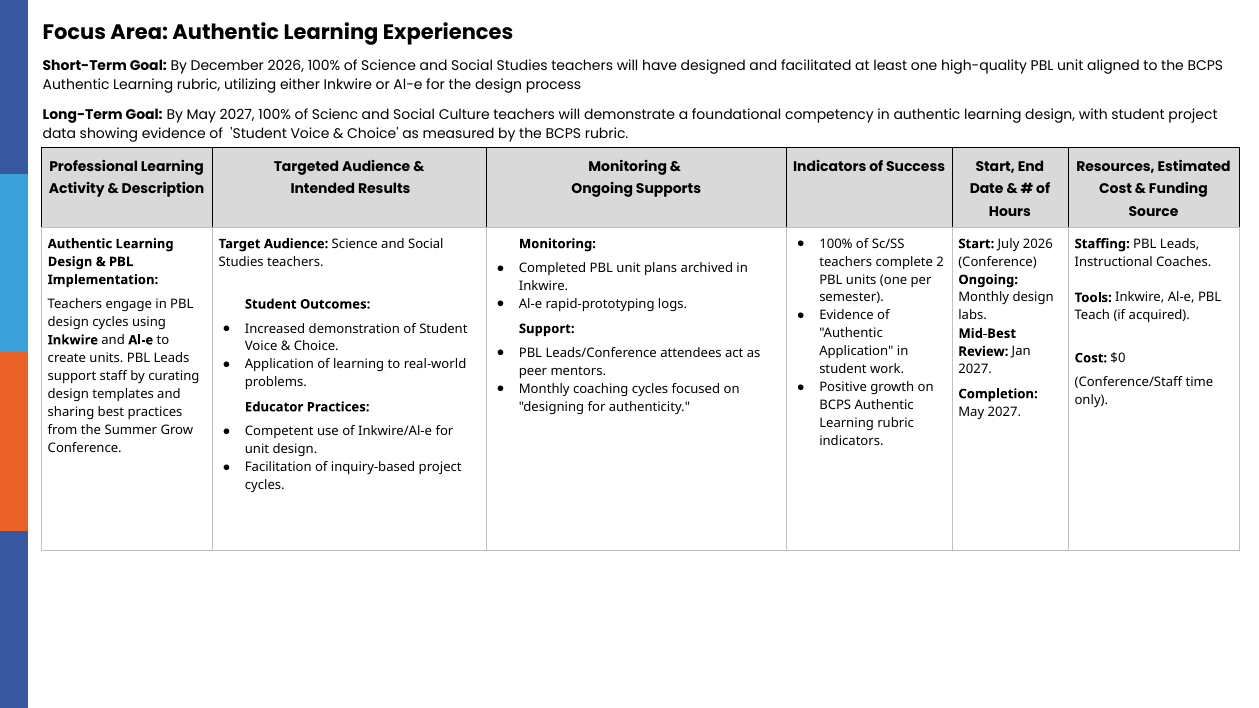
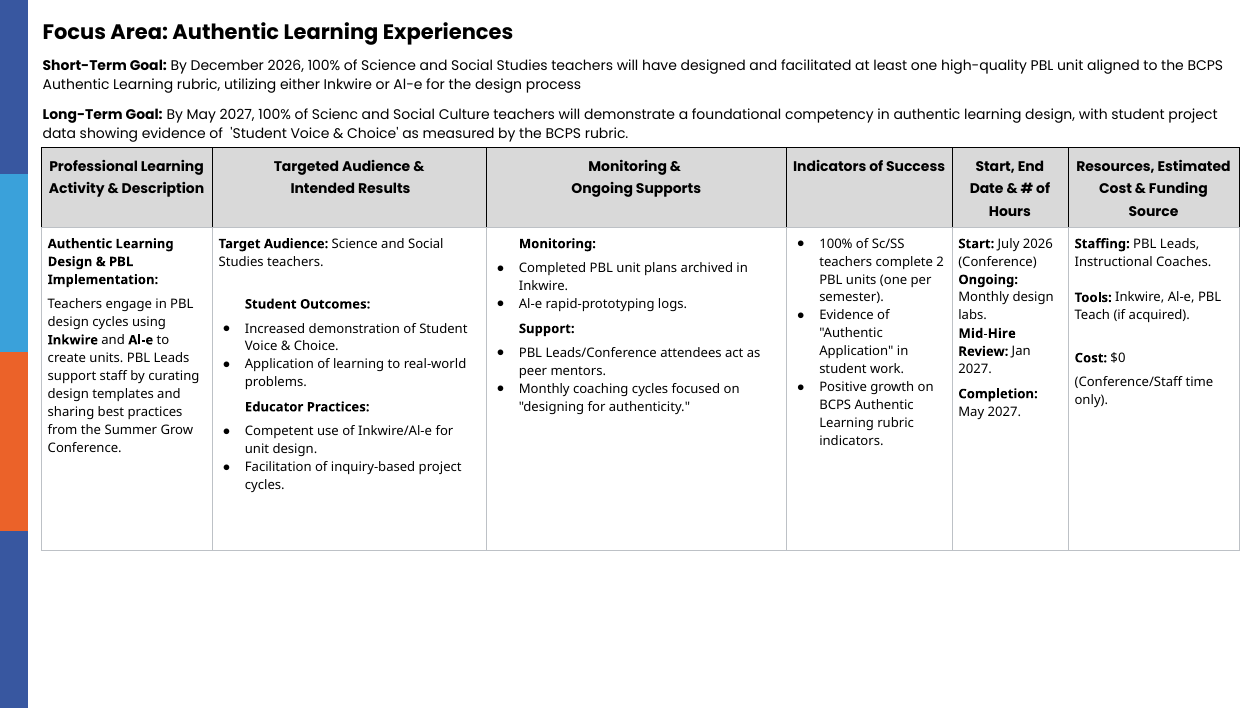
Mid-Best: Mid-Best -> Mid-Hire (987, 334)
